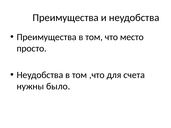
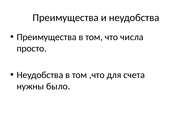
место: место -> числа (132, 37)
